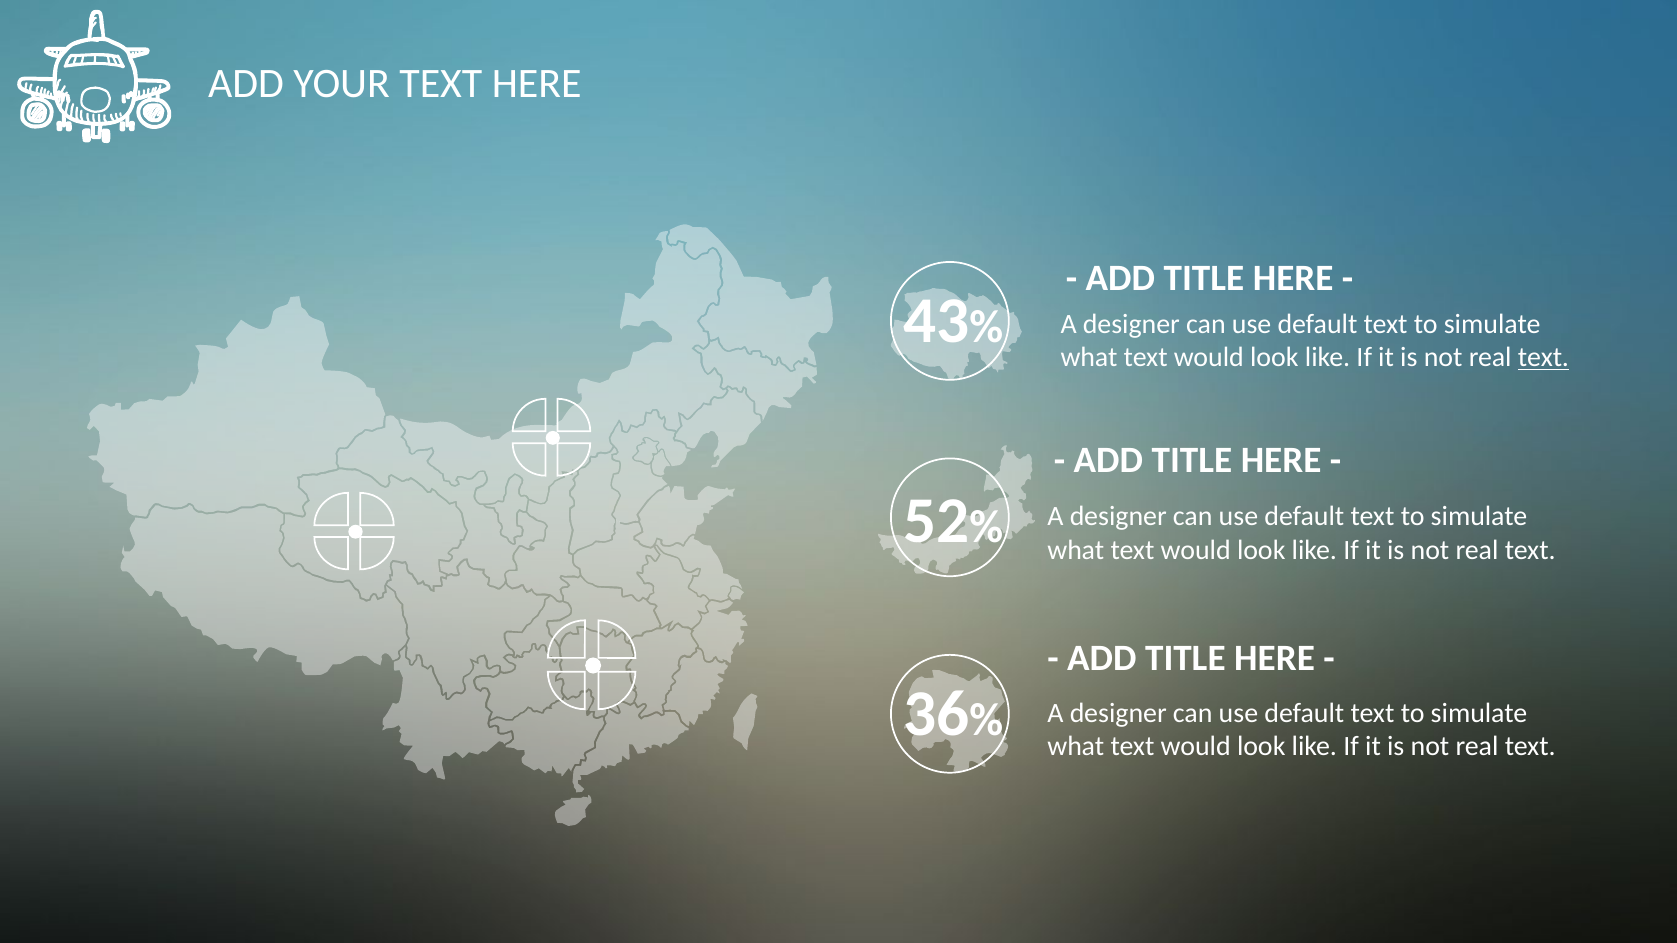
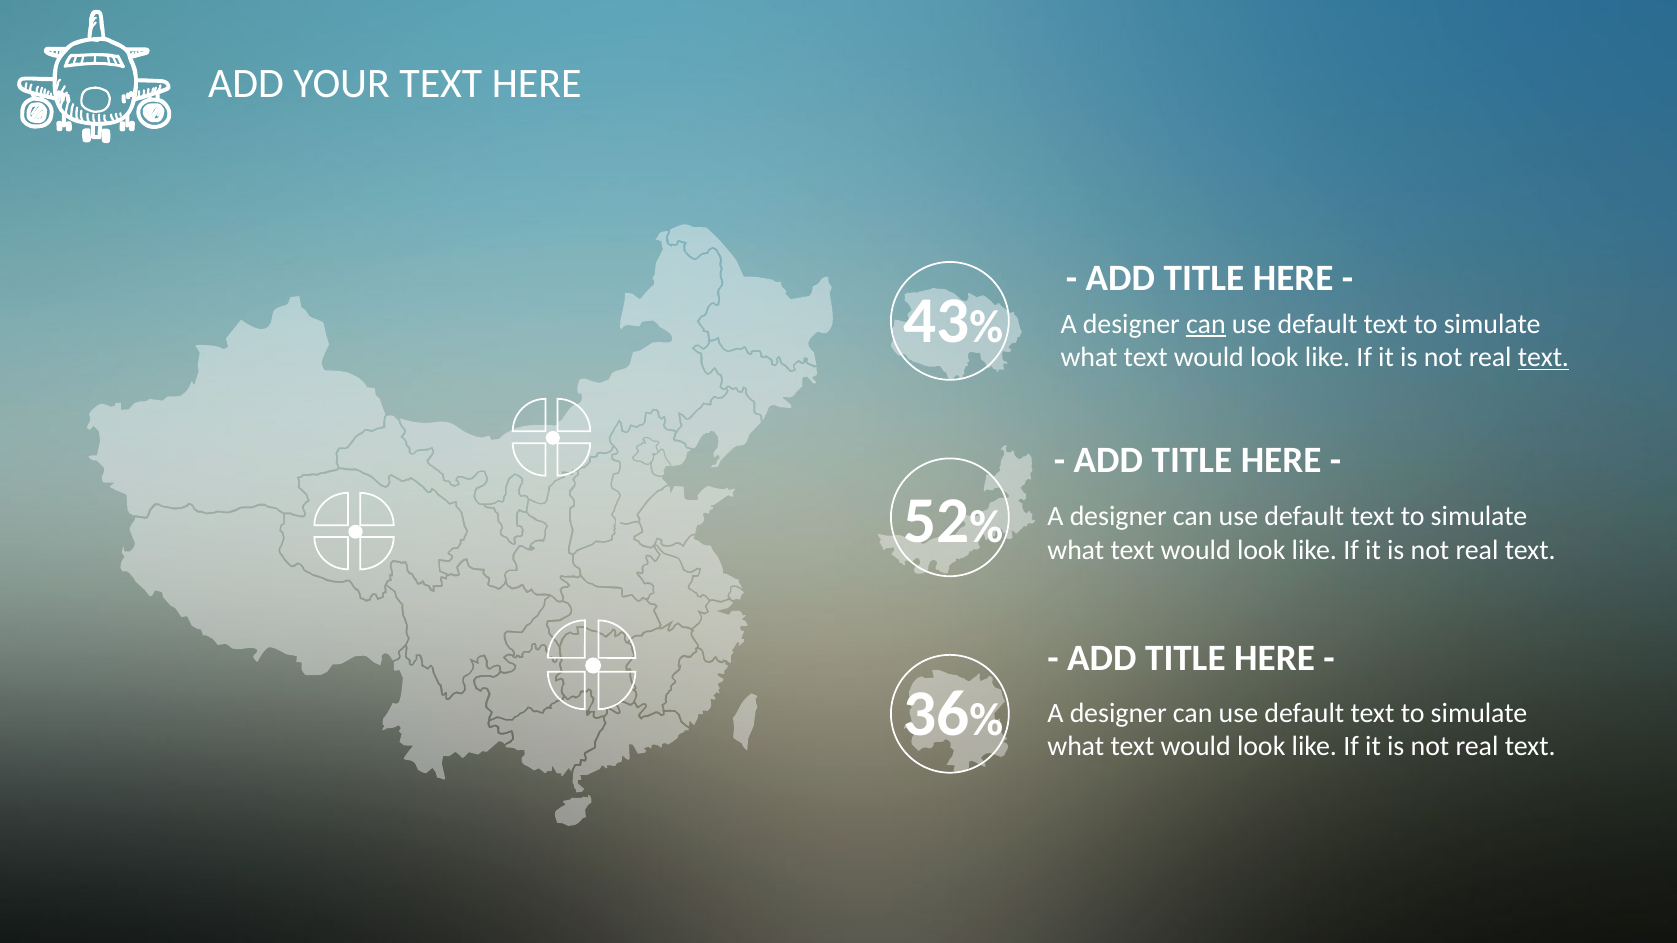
can underline: none -> present (1206, 324)
